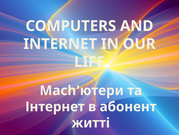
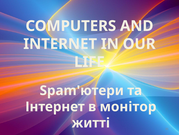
Mach'ютери: Mach'ютери -> Spam'ютери (82, 90)
абонент: абонент -> монітор (128, 106)
